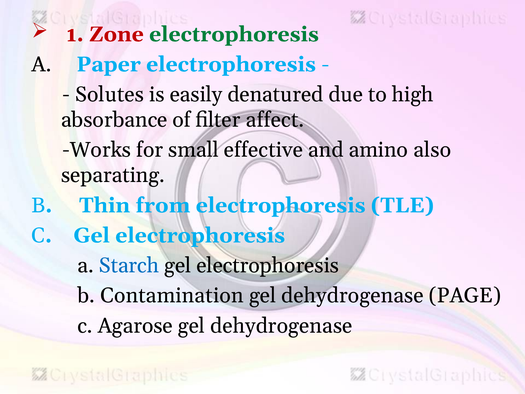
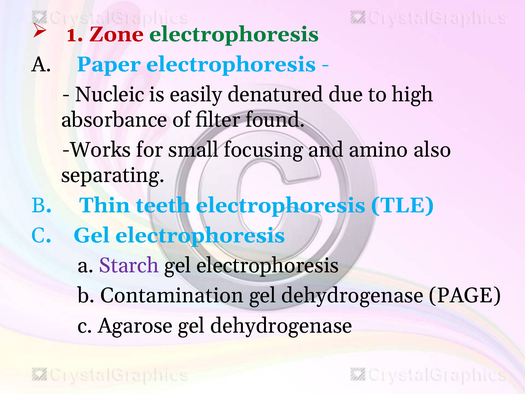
Solutes: Solutes -> Nucleic (110, 94)
affect: affect -> found (275, 120)
effective: effective -> focusing (263, 150)
from: from -> teeth (163, 205)
Starch colour: blue -> purple (129, 265)
